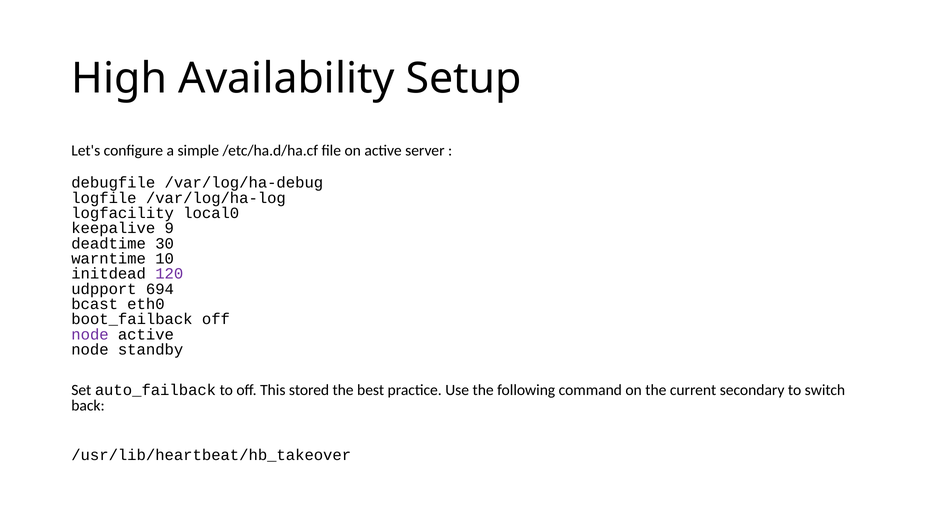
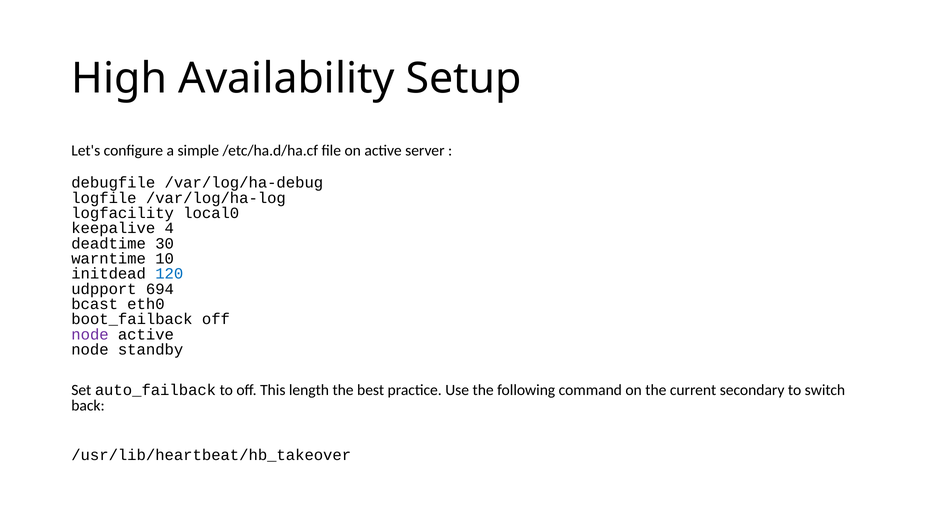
9: 9 -> 4 (169, 228)
120 colour: purple -> blue (169, 273)
stored: stored -> length (309, 390)
